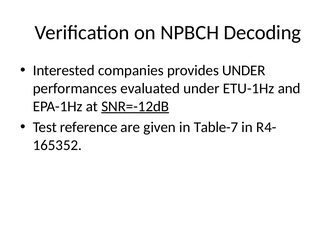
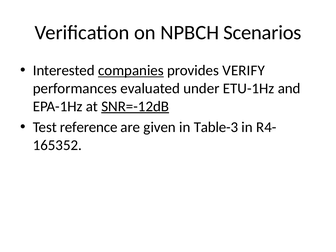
Decoding: Decoding -> Scenarios (262, 33)
companies underline: none -> present (131, 70)
provides UNDER: UNDER -> VERIFY (244, 70)
Table-7: Table-7 -> Table-3 (216, 127)
